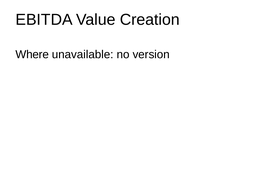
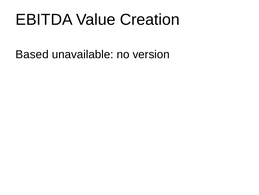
Where: Where -> Based (32, 54)
